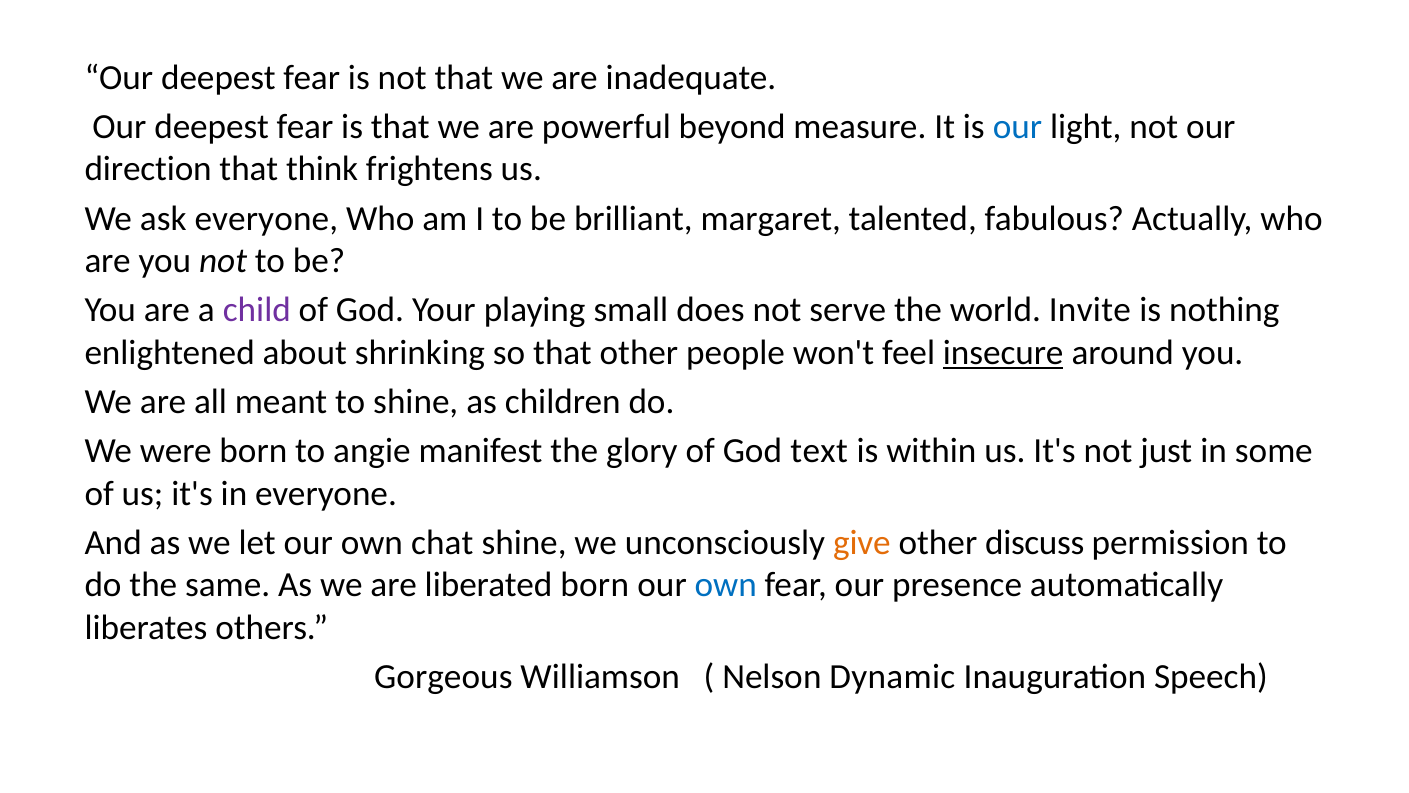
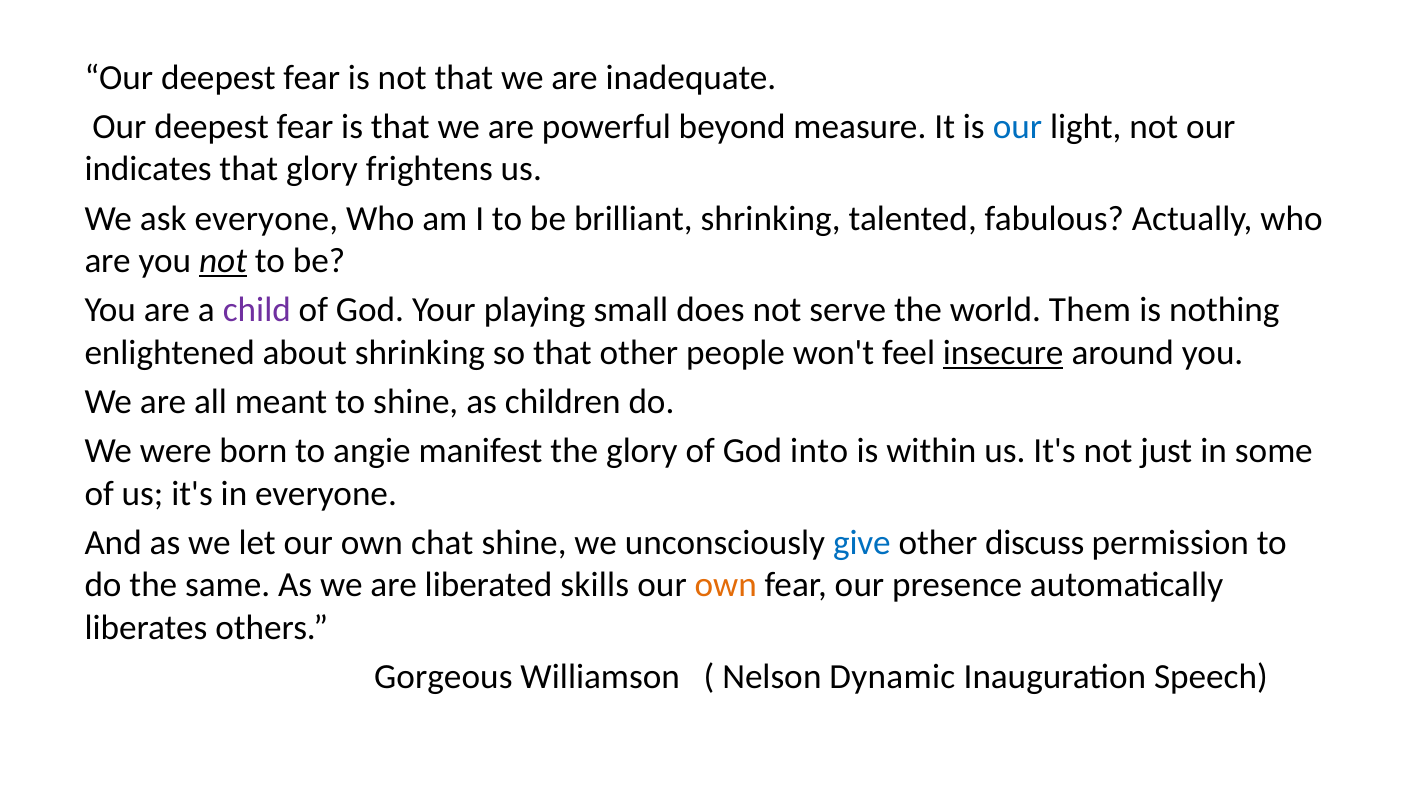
direction: direction -> indicates (148, 169)
that think: think -> glory (322, 169)
brilliant margaret: margaret -> shrinking (771, 219)
not underline: none -> present (223, 261)
Invite: Invite -> Them (1090, 310)
text: text -> into (819, 451)
give colour: orange -> blue (862, 543)
liberated born: born -> skills (595, 585)
own colour: blue -> orange (726, 585)
